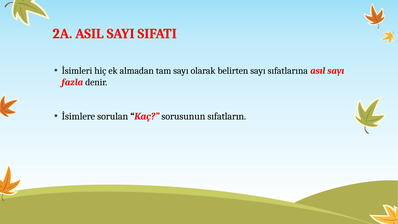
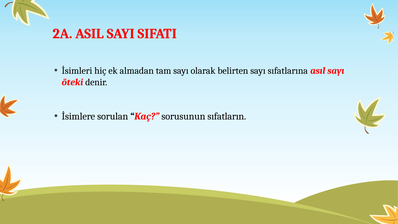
fazla: fazla -> öteki (72, 82)
